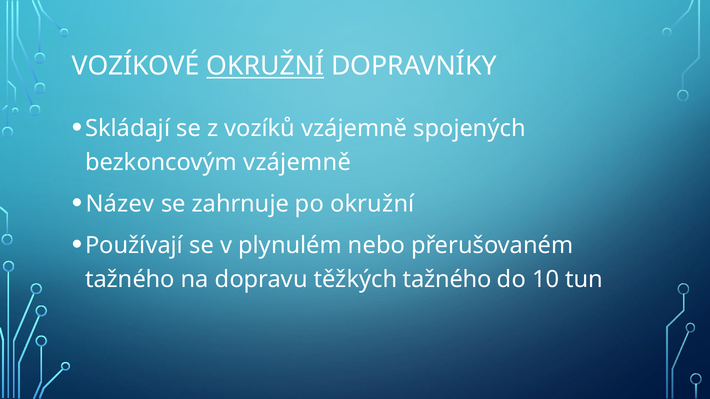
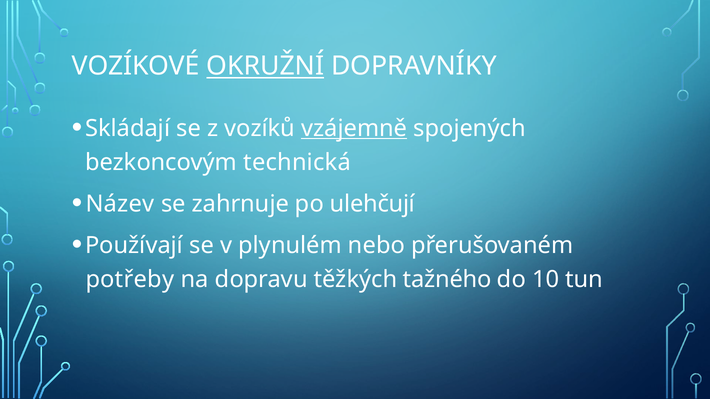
vzájemně underline: none -> present (354, 128)
bezkoncovým vzájemně: vzájemně -> technická (297, 163)
po okružní: okružní -> ulehčují (372, 204)
tažného: tažného -> potřeby (130, 280)
